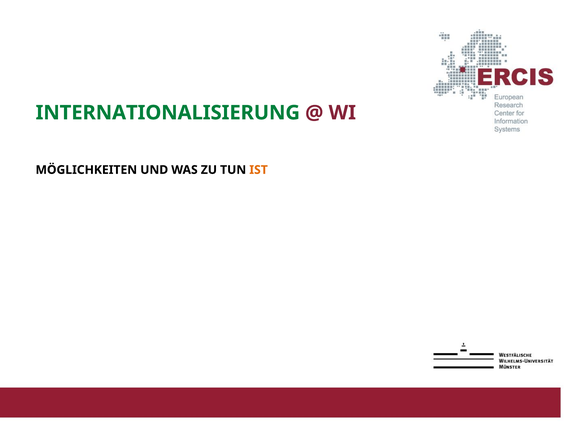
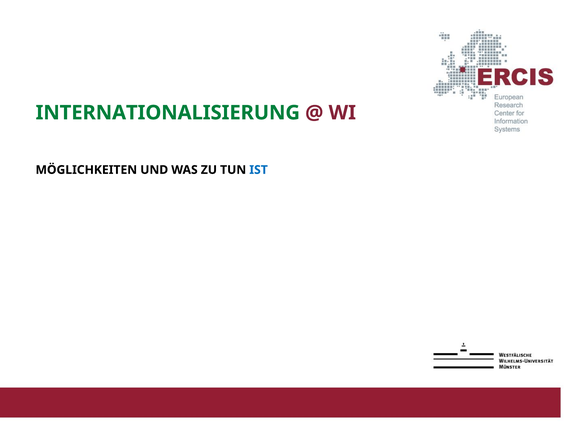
IST colour: orange -> blue (259, 170)
